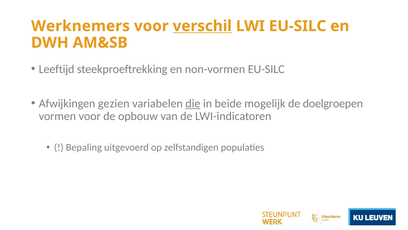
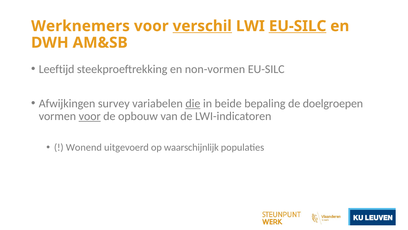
EU-SILC underline: none -> present (298, 26)
gezien: gezien -> survey (114, 103)
mogelijk: mogelijk -> bepaling (265, 103)
voor underline: none -> present (90, 116)
Bepaling: Bepaling -> Wonend (84, 147)
zelfstandigen: zelfstandigen -> waarschijnlijk (191, 147)
